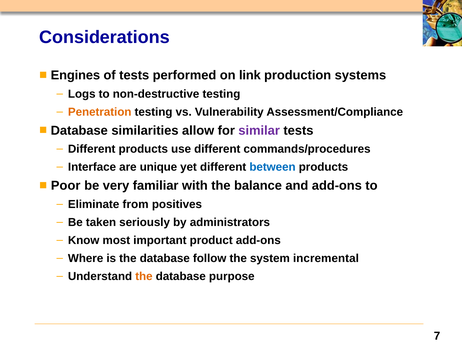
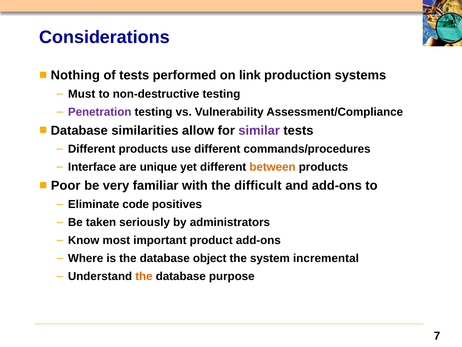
Engines: Engines -> Nothing (75, 75)
Logs: Logs -> Must (82, 94)
Penetration colour: orange -> purple (100, 112)
between colour: blue -> orange (272, 167)
balance: balance -> difficult (258, 185)
from: from -> code (136, 204)
follow: follow -> object (210, 258)
